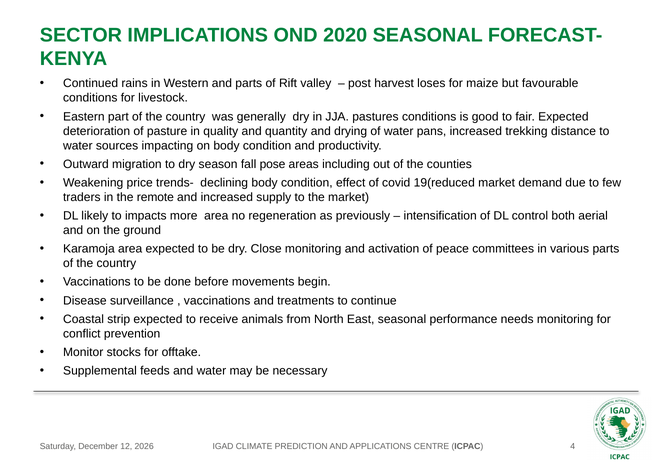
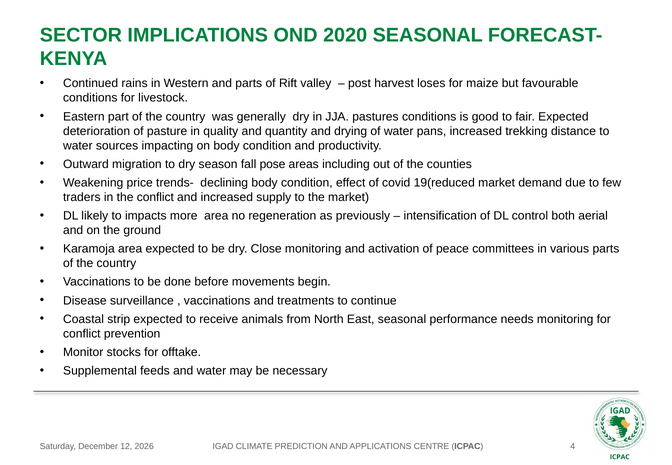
the remote: remote -> conflict (155, 197)
